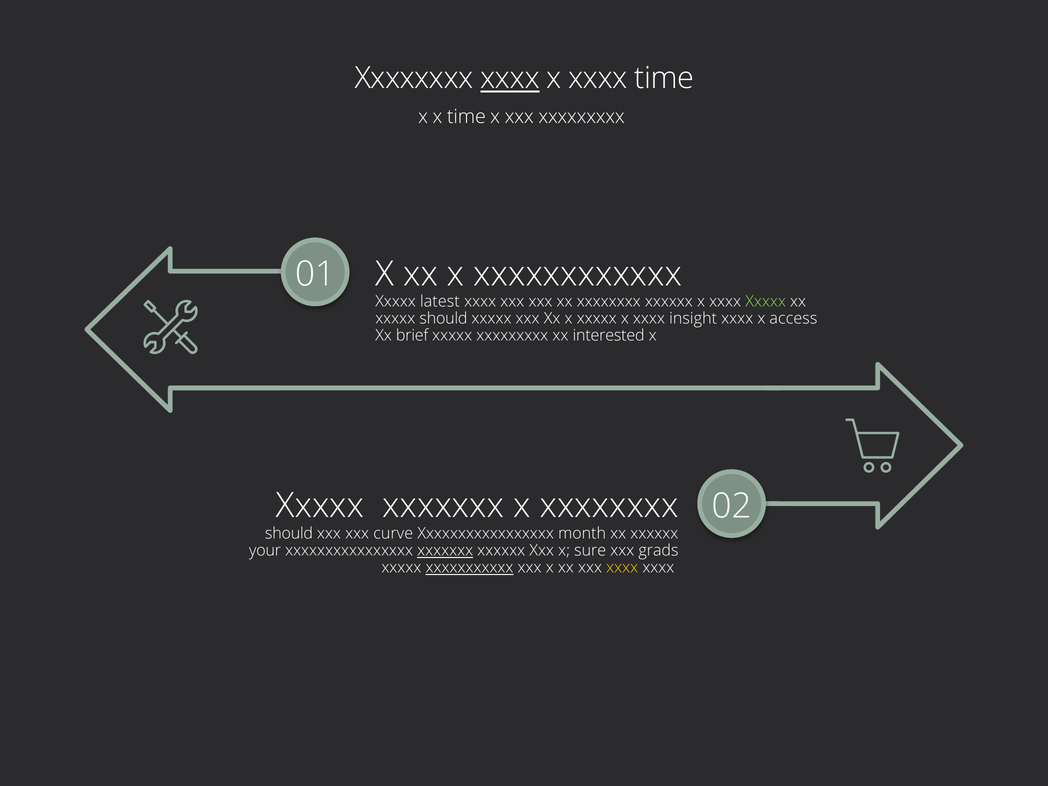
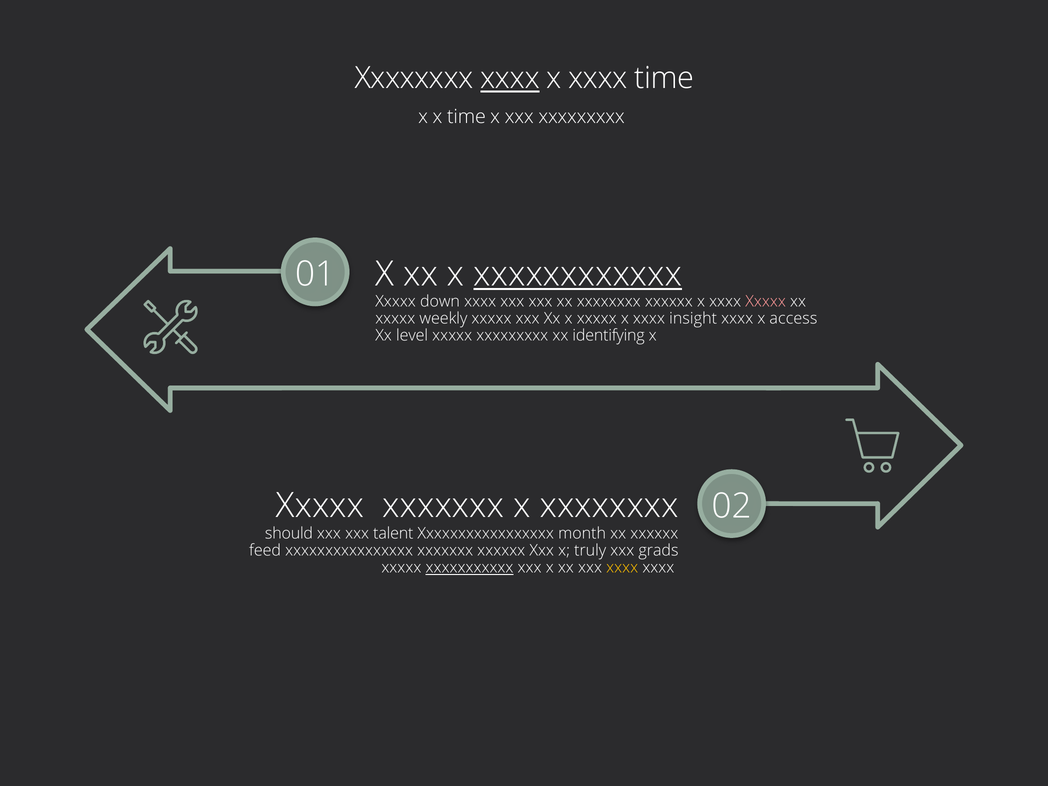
xxxxxxxxxxxx underline: none -> present (578, 274)
latest: latest -> down (440, 301)
Xxxxx colour: light green -> pink (766, 301)
xxxxx should: should -> weekly (443, 319)
brief: brief -> level (412, 336)
interested: interested -> identifying (609, 336)
curve: curve -> talent (393, 533)
your: your -> feed (265, 550)
xxxxxxx underline: present -> none (445, 550)
sure: sure -> truly (590, 550)
